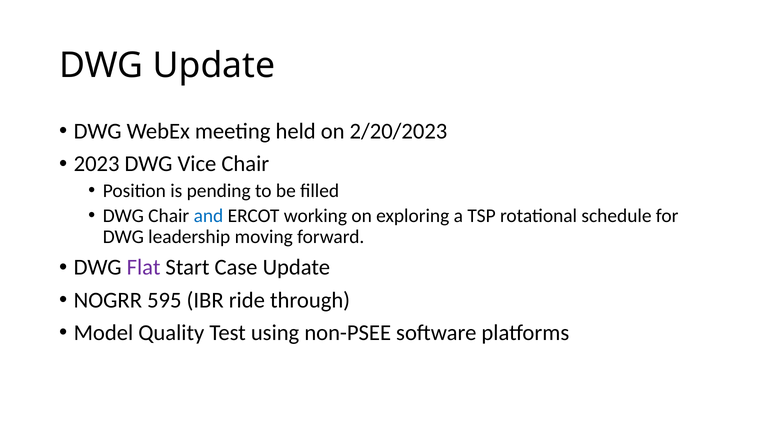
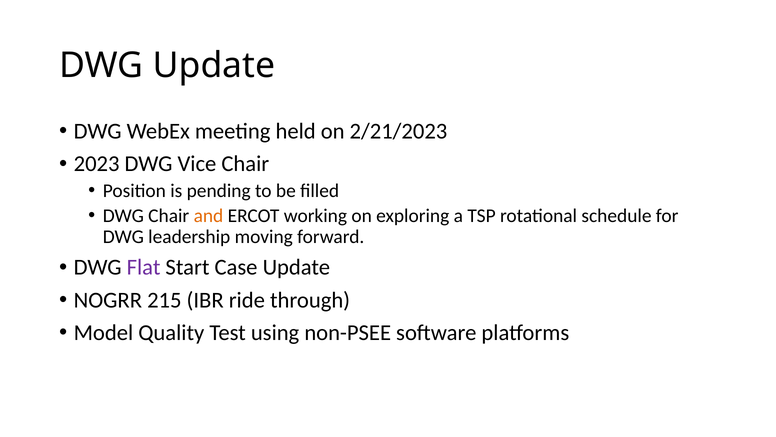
2/20/2023: 2/20/2023 -> 2/21/2023 (398, 131)
and colour: blue -> orange (208, 215)
595: 595 -> 215 (164, 300)
